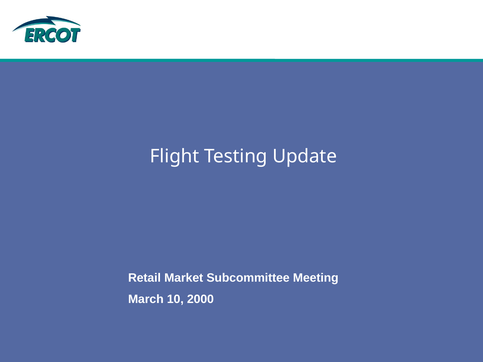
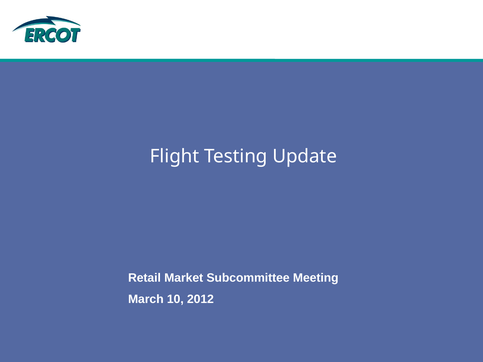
2000: 2000 -> 2012 (200, 299)
